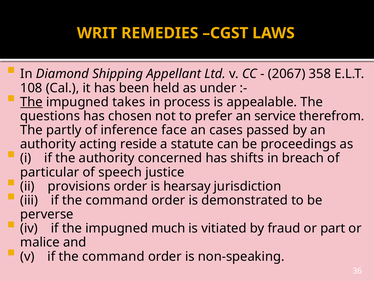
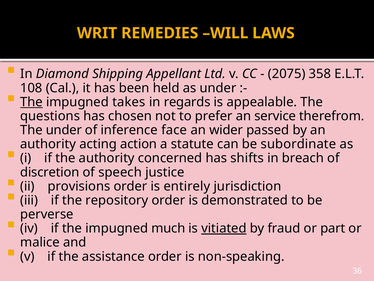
CGST: CGST -> WILL (225, 33)
2067: 2067 -> 2075 (287, 74)
process: process -> regards (187, 102)
The partly: partly -> under (64, 130)
cases: cases -> wider (226, 130)
reside: reside -> action (139, 144)
proceedings: proceedings -> subordinate (298, 144)
particular: particular -> discretion (50, 172)
hearsay: hearsay -> entirely (187, 186)
iii if the command: command -> repository (117, 200)
vitiated underline: none -> present (224, 228)
v if the command: command -> assistance (113, 256)
